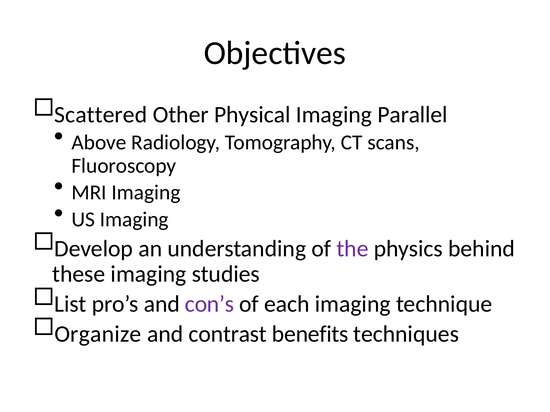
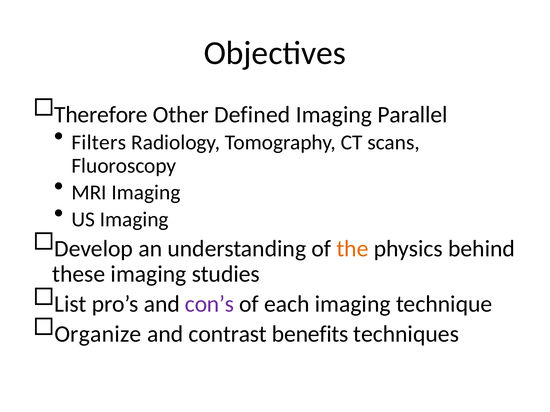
Scattered: Scattered -> Therefore (101, 115)
Physical: Physical -> Defined (252, 115)
Above: Above -> Filters (99, 143)
the colour: purple -> orange (352, 249)
